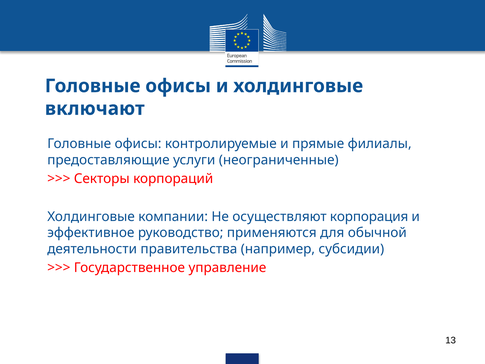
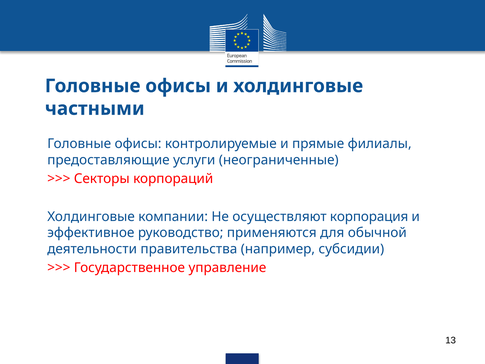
включают: включают -> частными (95, 109)
